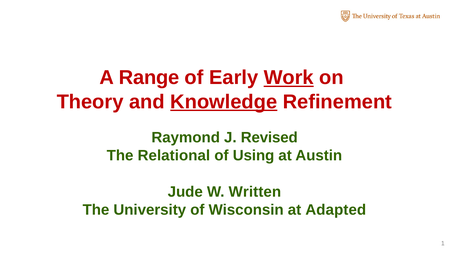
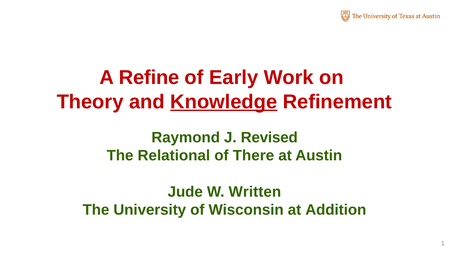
Range: Range -> Refine (149, 78)
Work underline: present -> none (289, 78)
Using: Using -> There (253, 155)
Adapted: Adapted -> Addition (336, 210)
